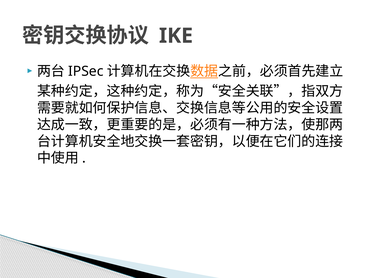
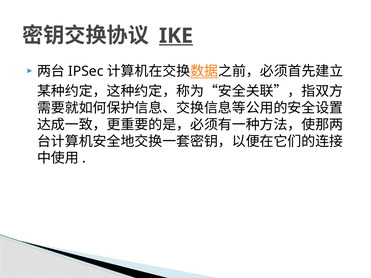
IKE underline: none -> present (176, 36)
